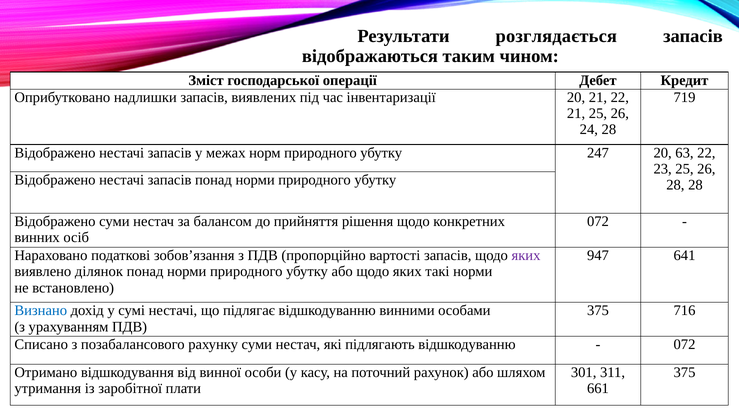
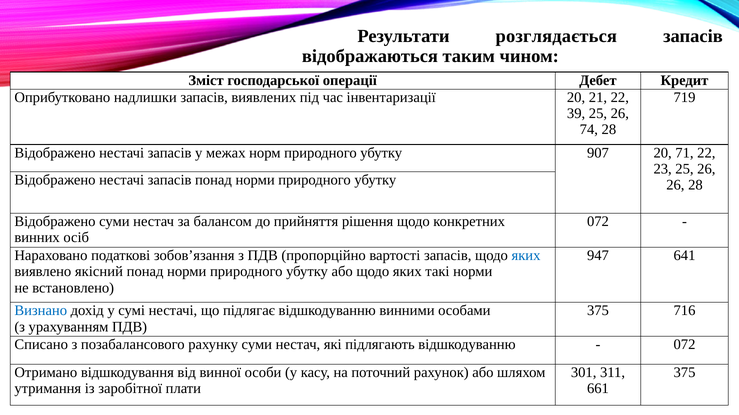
21: 21 -> 39 (576, 114)
24: 24 -> 74 (589, 130)
247: 247 -> 907 (598, 153)
63: 63 -> 71 (684, 153)
28: 28 -> 26 (675, 185)
яких colour: purple -> blue (526, 256)
ділянок: ділянок -> якісний (99, 272)
